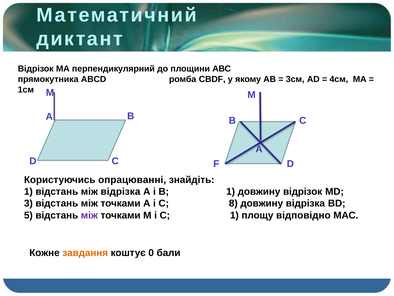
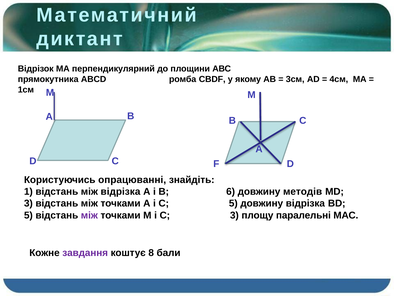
В 1: 1 -> 6 (231, 191)
довжину відрізок: відрізок -> методів (303, 191)
С 8: 8 -> 5 (233, 203)
С 1: 1 -> 3 (234, 215)
відповідно: відповідно -> паралельні (303, 215)
завдання colour: orange -> purple (85, 252)
0: 0 -> 8 (151, 252)
